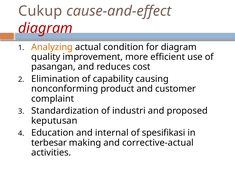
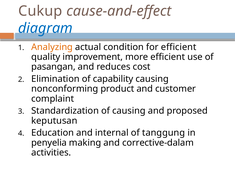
diagram colour: red -> blue (45, 28)
for diagram: diagram -> efficient (179, 47)
of industri: industri -> causing (129, 111)
spesifikasi: spesifikasi -> tanggung (164, 133)
terbesar: terbesar -> penyelia (49, 143)
corrective-actual: corrective-actual -> corrective-dalam (158, 143)
